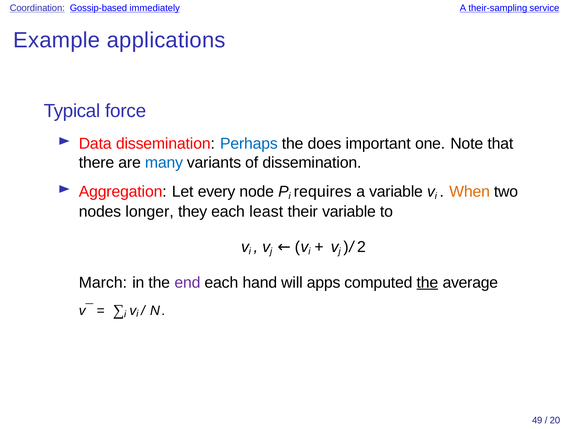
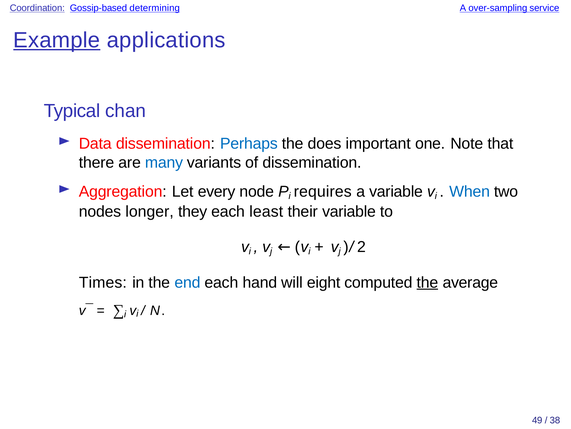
immediately: immediately -> determining (155, 8)
their-sampling: their-sampling -> over-sampling (498, 8)
Example underline: none -> present (57, 40)
force: force -> chan (126, 111)
When colour: orange -> blue (470, 191)
March: March -> Times (103, 282)
end colour: purple -> blue (187, 282)
apps: apps -> eight (324, 282)
20: 20 -> 38 (555, 420)
